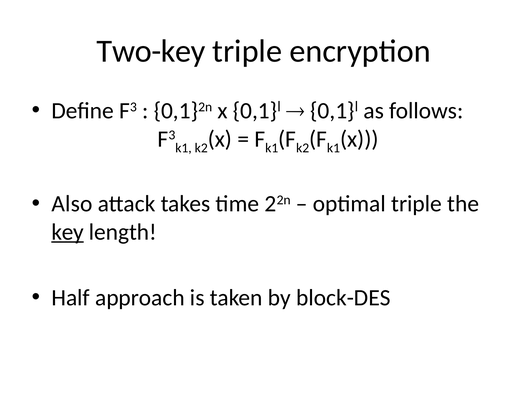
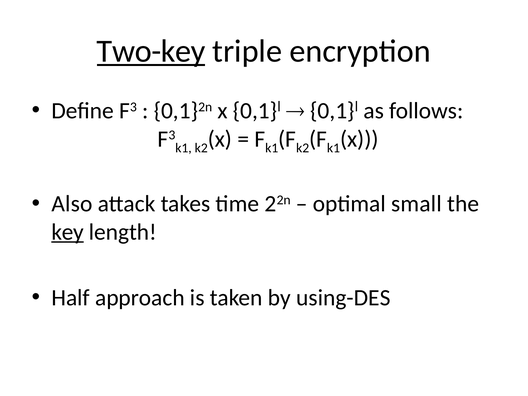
Two-key underline: none -> present (151, 51)
optimal triple: triple -> small (416, 204)
block-DES: block-DES -> using-DES (343, 298)
